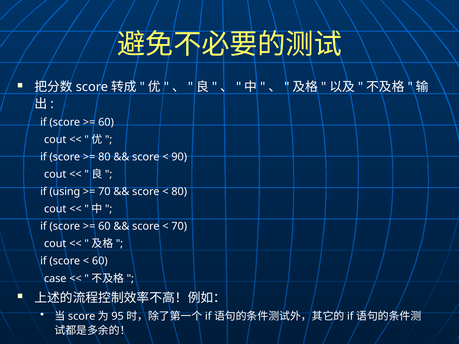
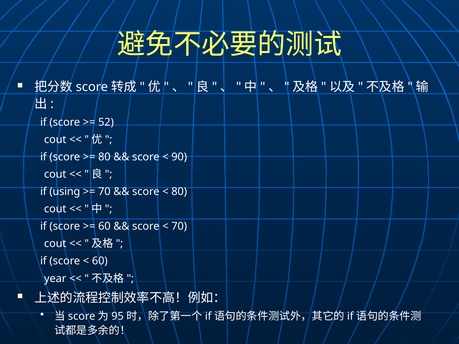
60: 60 -> 52 (106, 122)
case: case -> year (55, 279)
